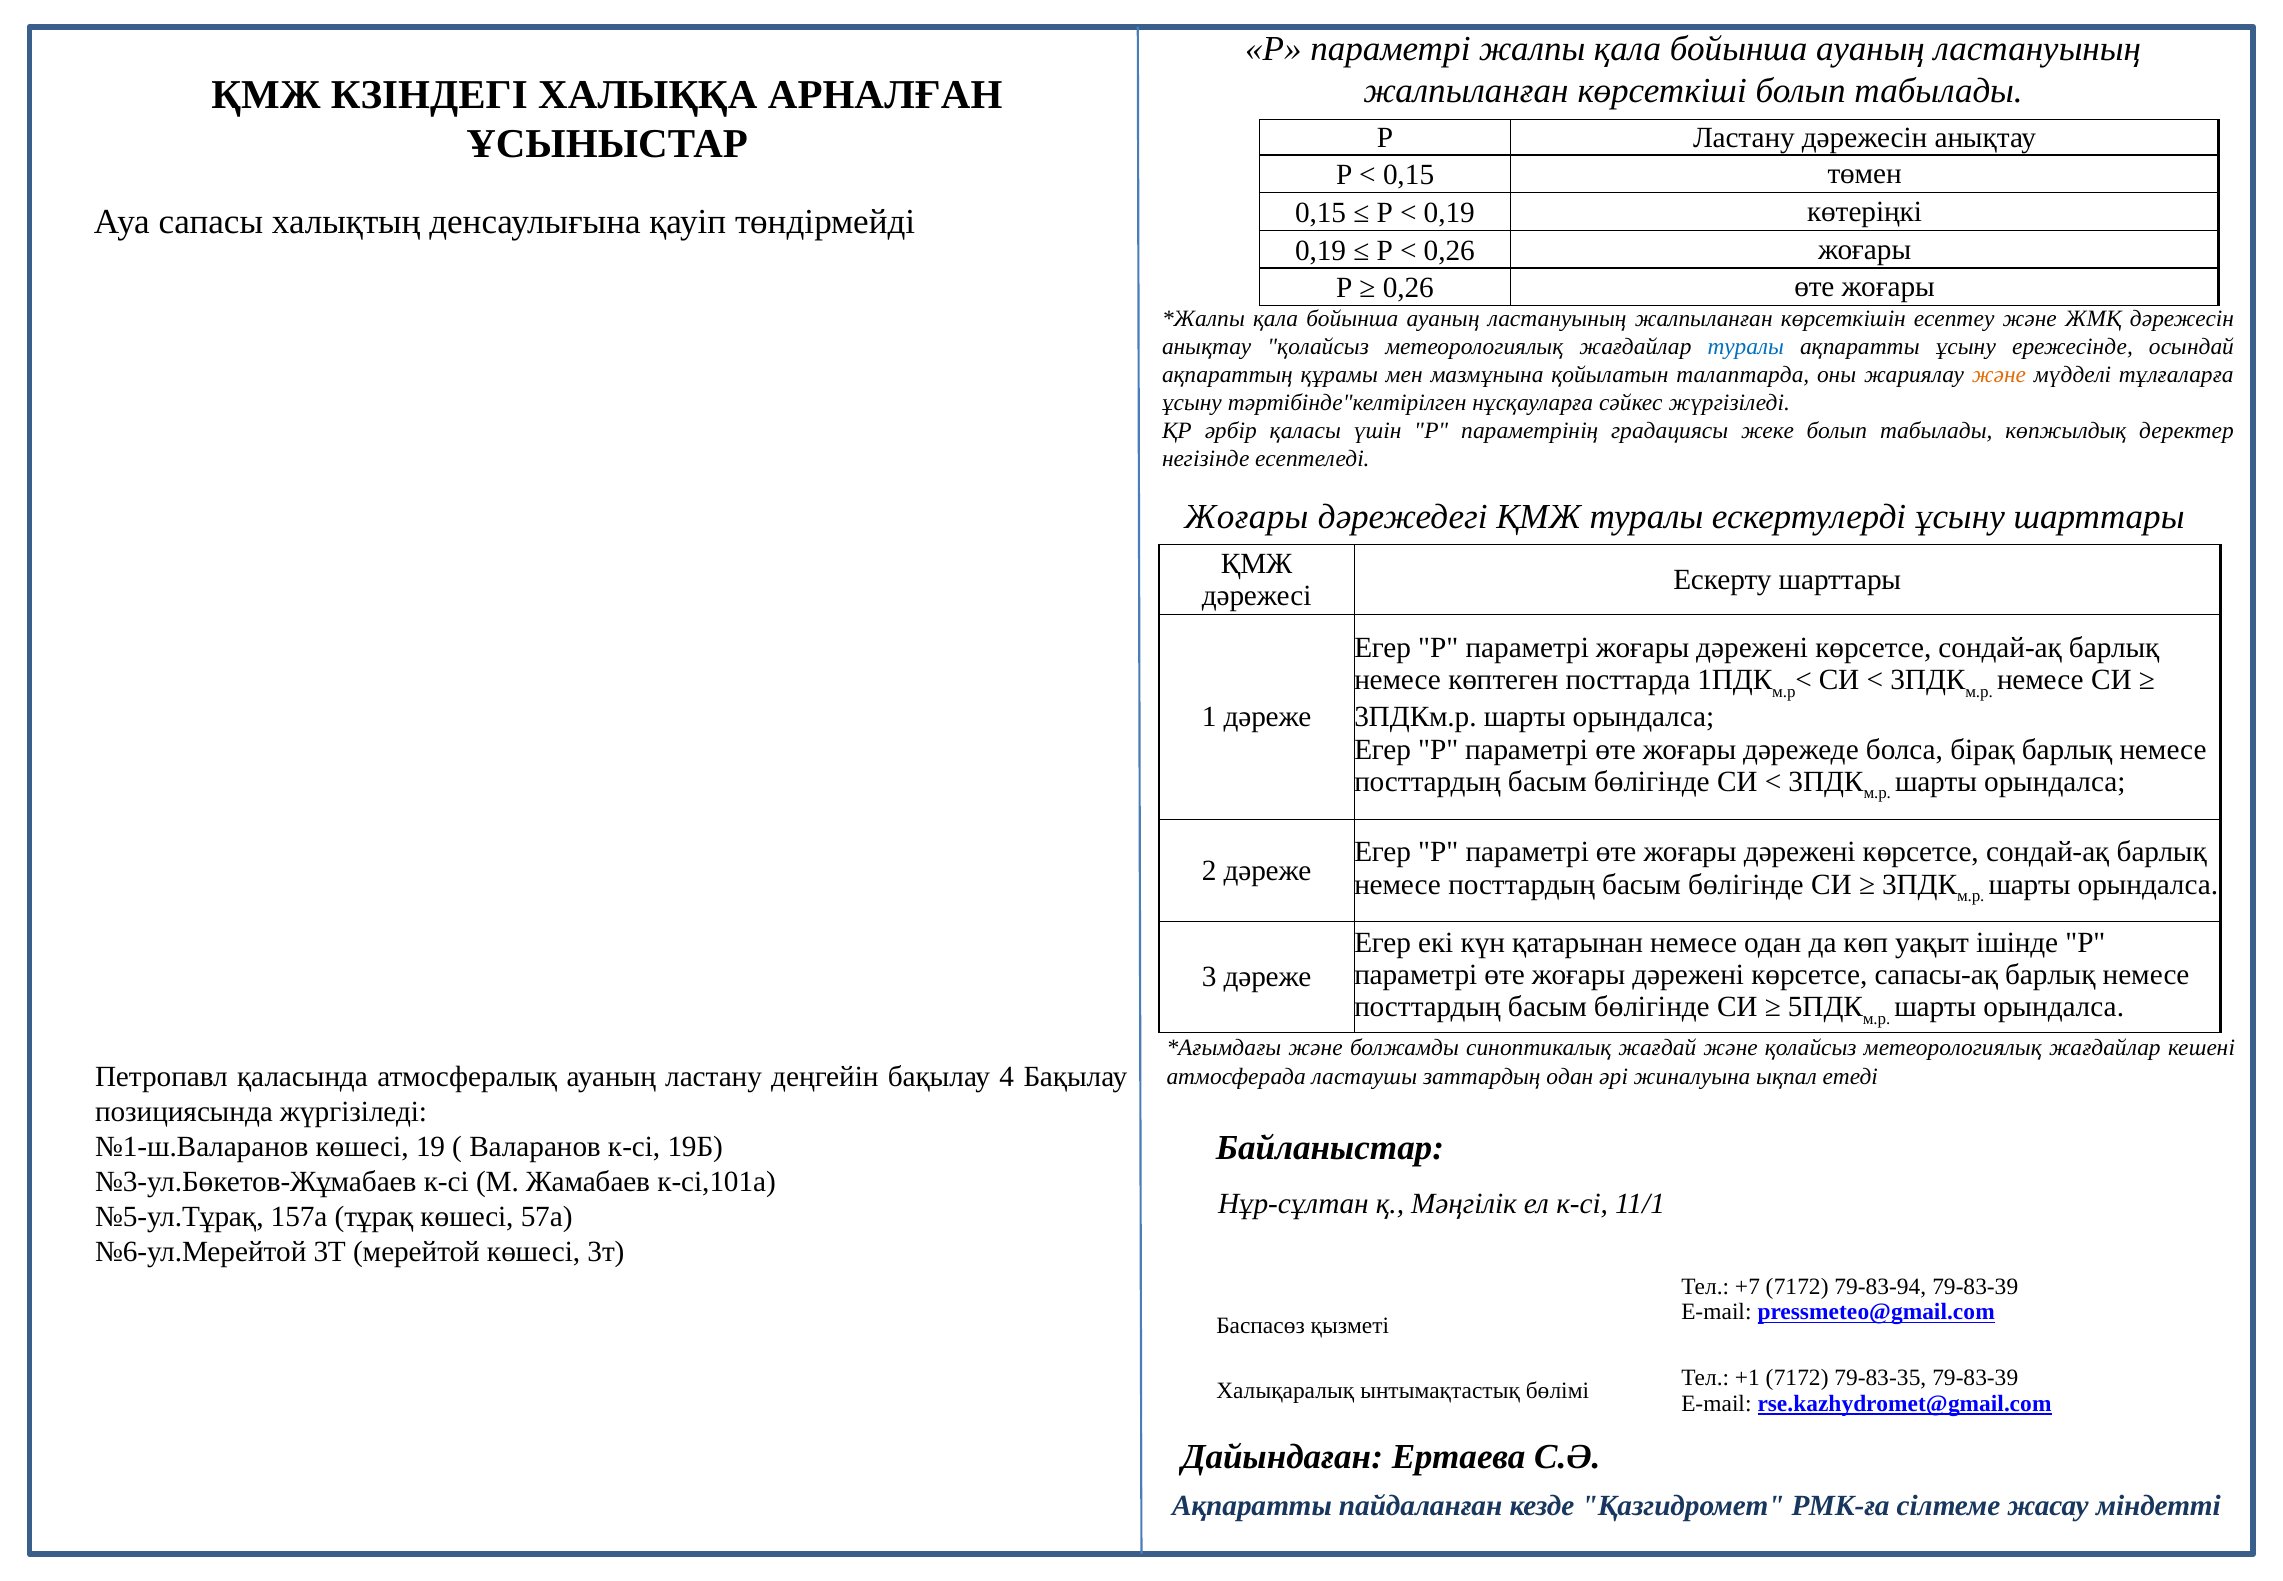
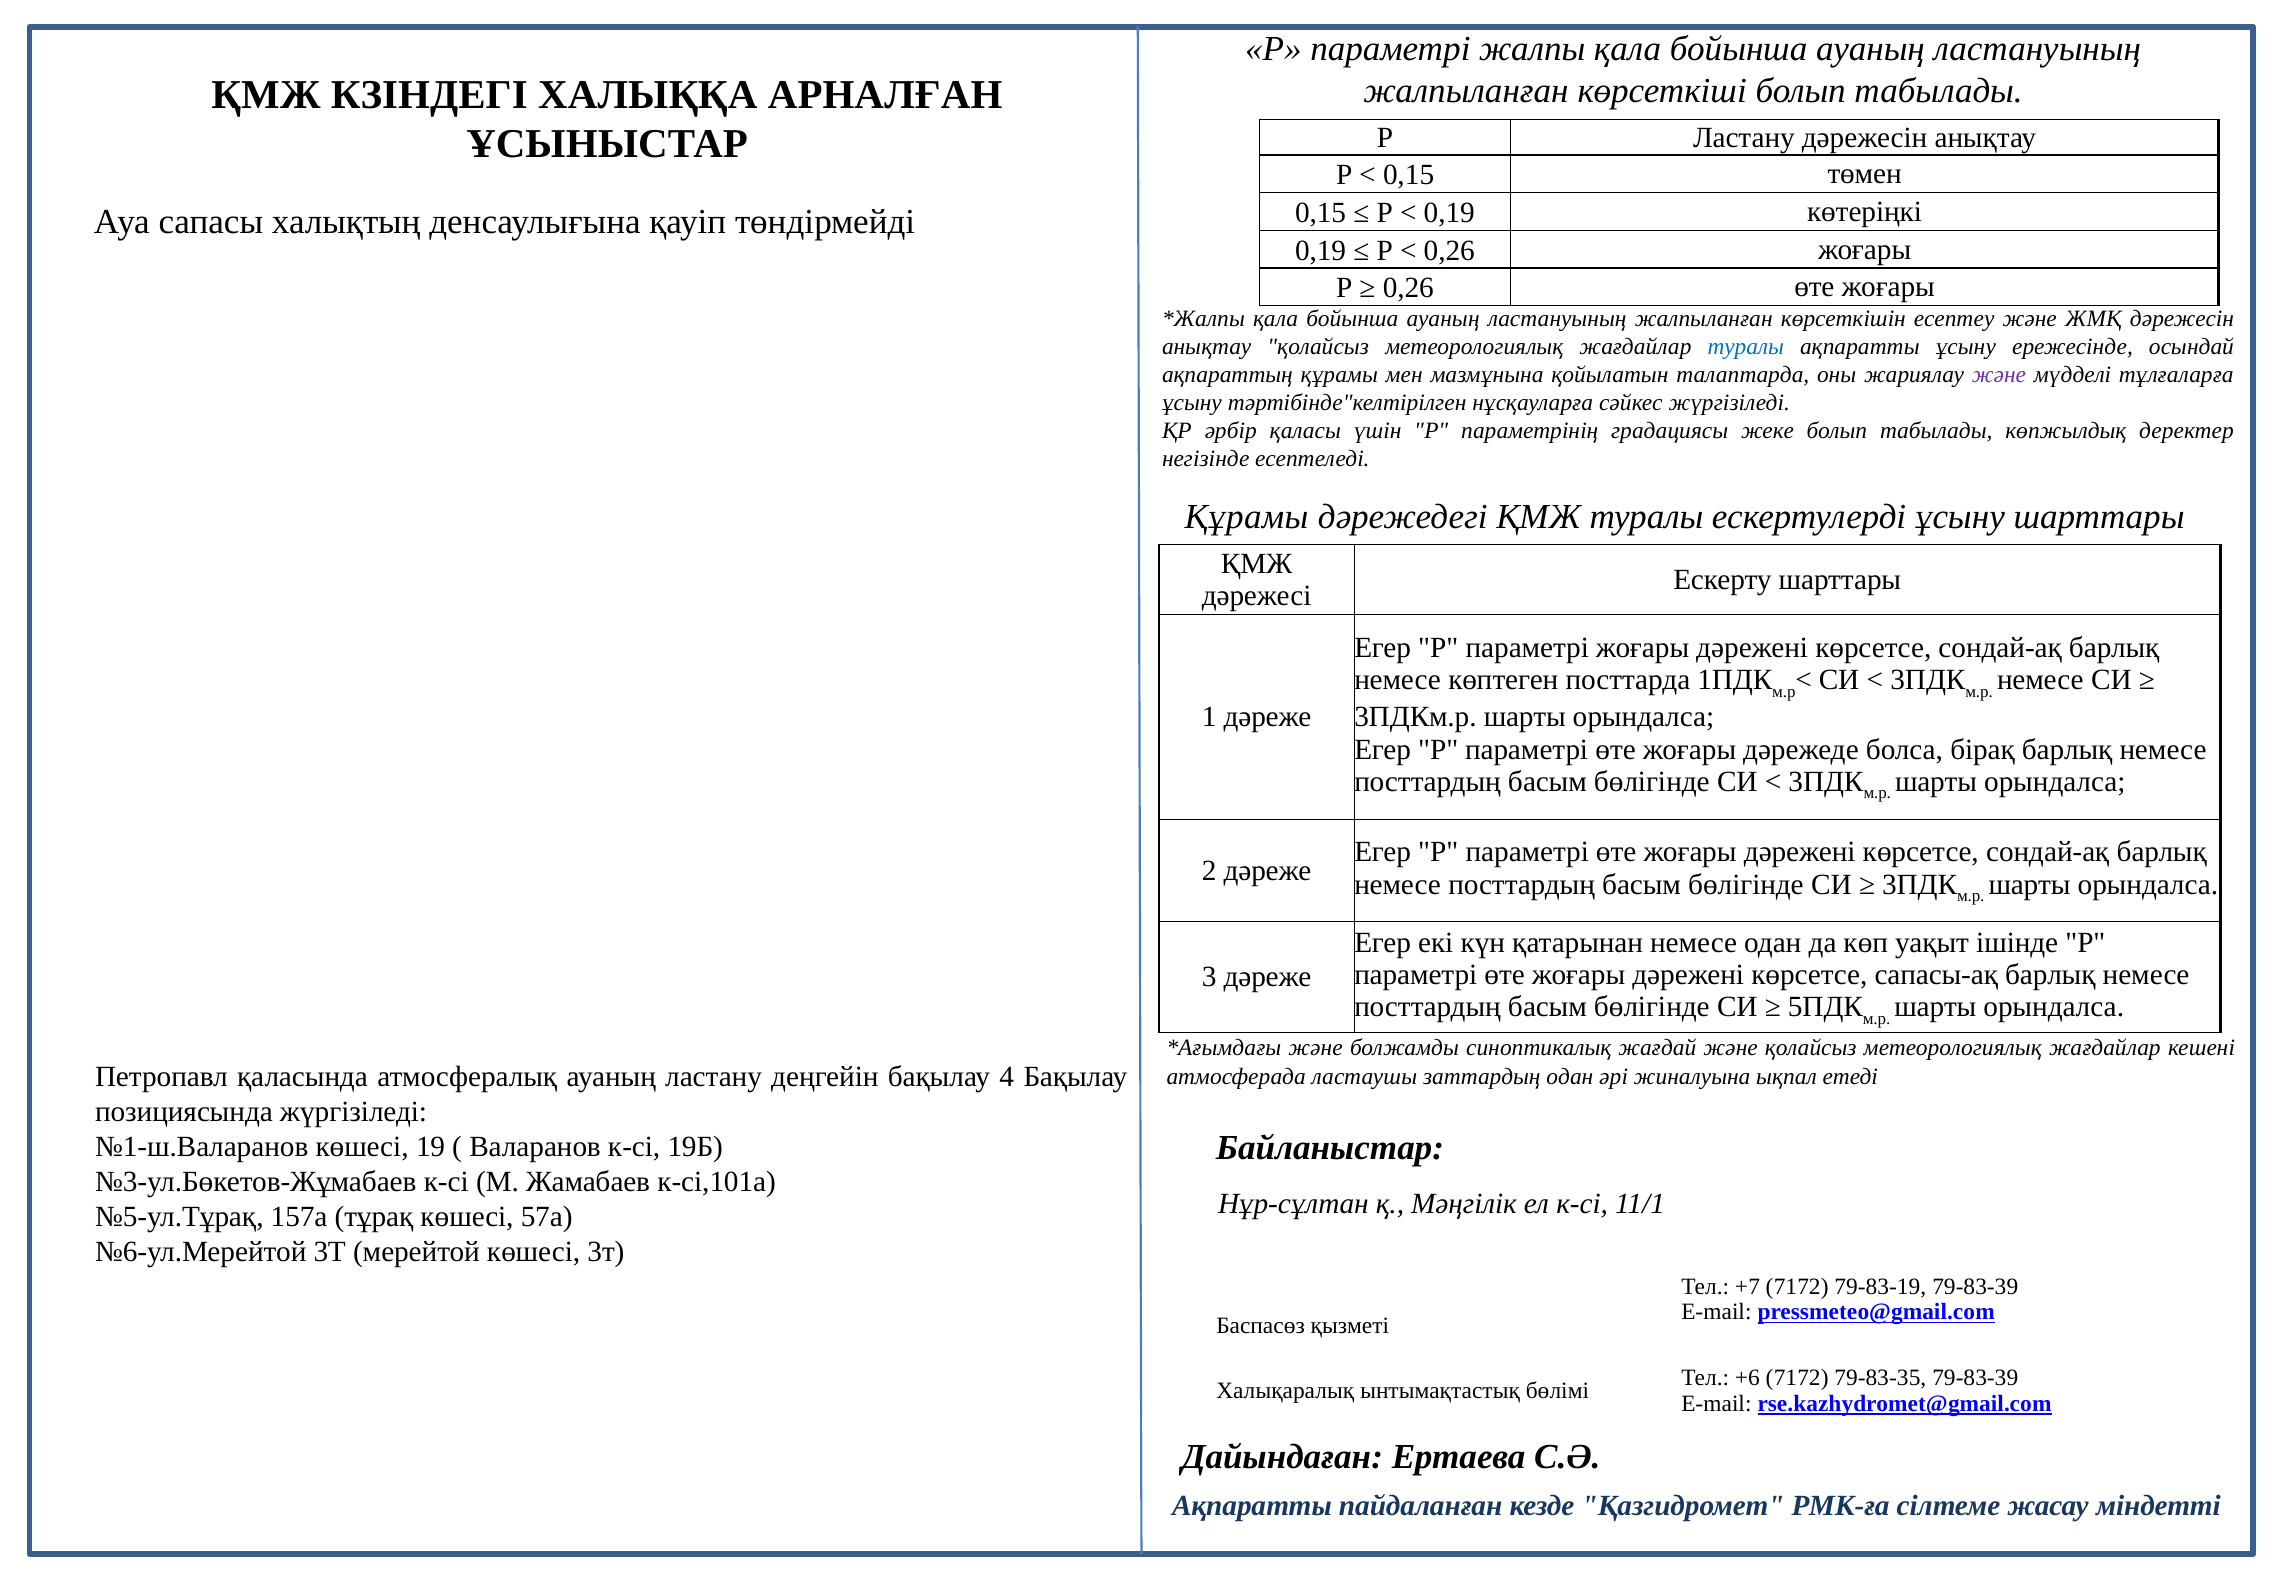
және colour: orange -> purple (1999, 375)
Жоғары: Жоғары -> Құрамы (1246, 517)
79-83-94: 79-83-94 -> 79-83-19 (1880, 1286)
+1: +1 -> +6 (1747, 1377)
